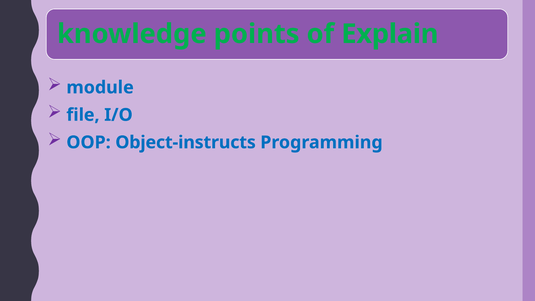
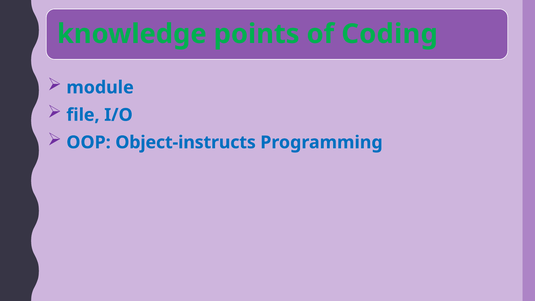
Explain: Explain -> Coding (390, 34)
